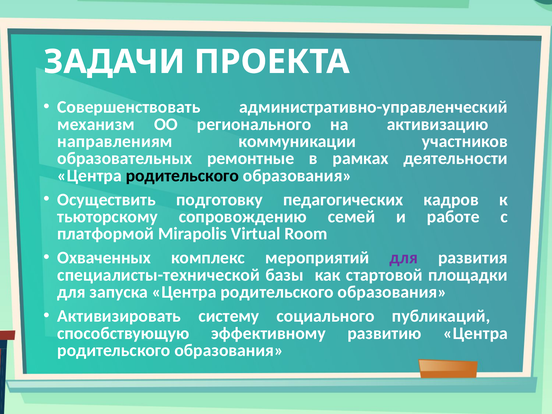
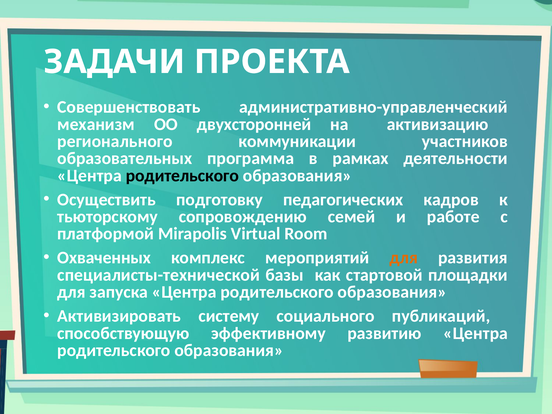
регионального: регионального -> двухсторонней (254, 124)
направлениям: направлениям -> регионального (115, 141)
ремонтные: ремонтные -> программа (251, 158)
для colour: purple -> orange (404, 258)
